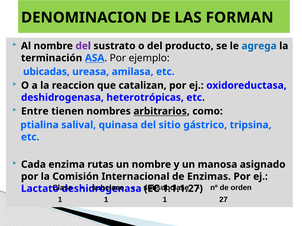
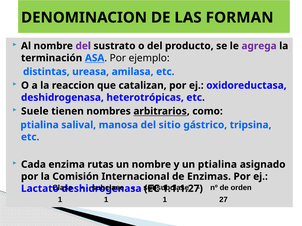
agrega colour: blue -> purple (259, 46)
ubicadas: ubicadas -> distintas (46, 72)
Entre: Entre -> Suele (35, 111)
quinasa: quinasa -> manosa (118, 125)
un manosa: manosa -> ptialina (217, 165)
